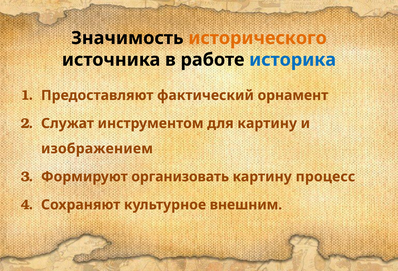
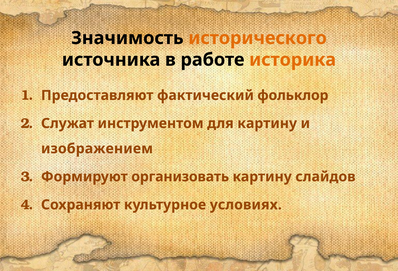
историка colour: blue -> orange (293, 60)
орнамент: орнамент -> фольклор (293, 95)
процесс: процесс -> слайдов (325, 177)
внешним: внешним -> условиях (246, 205)
